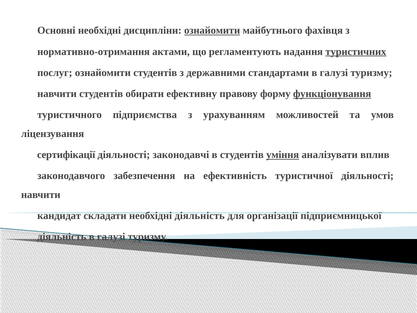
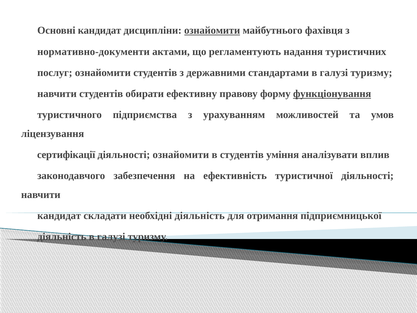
Основні необхідні: необхідні -> кандидат (100, 30)
нормативно-отримання: нормативно-отримання -> нормативно-документи (94, 52)
туристичних underline: present -> none (356, 52)
діяльності законодавчі: законодавчі -> ознайомити (181, 155)
уміння underline: present -> none (283, 155)
організації: організації -> отримання (272, 216)
